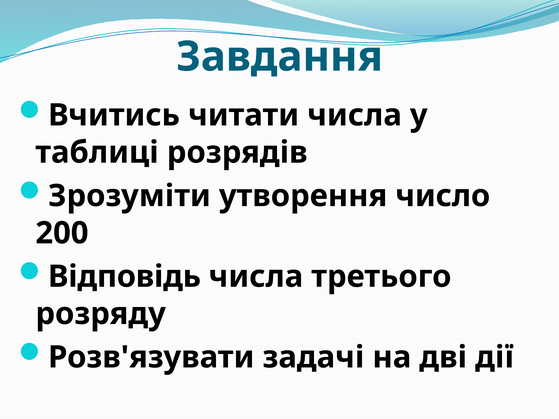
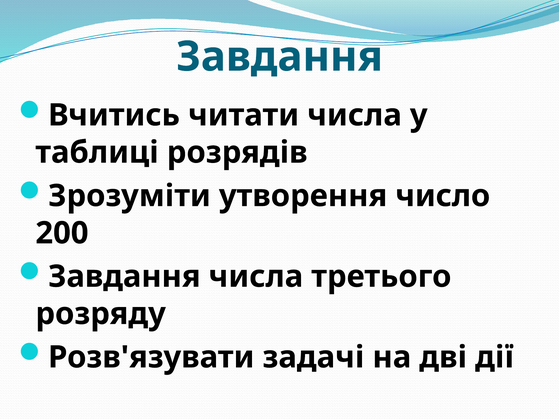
Відповідь: Відповідь -> Завдання (124, 277)
